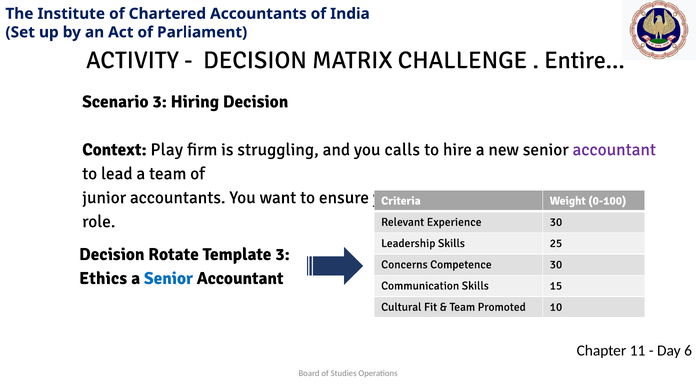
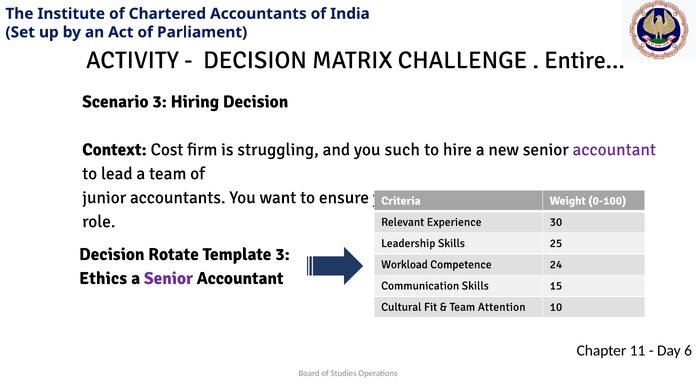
Play: Play -> Cost (167, 150)
calls: calls -> such (402, 150)
Concerns: Concerns -> Workload (404, 265)
Competence 30: 30 -> 24 (556, 265)
Senior colour: blue -> purple (168, 279)
Promoted: Promoted -> Attention (502, 307)
